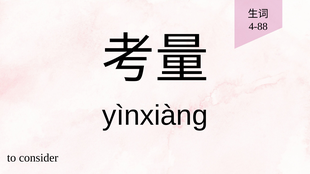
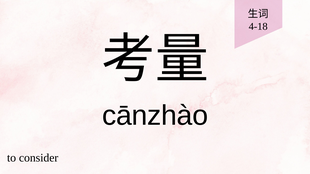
4-88: 4-88 -> 4-18 (258, 26)
yìnxiàng: yìnxiàng -> cānzhào (155, 116)
